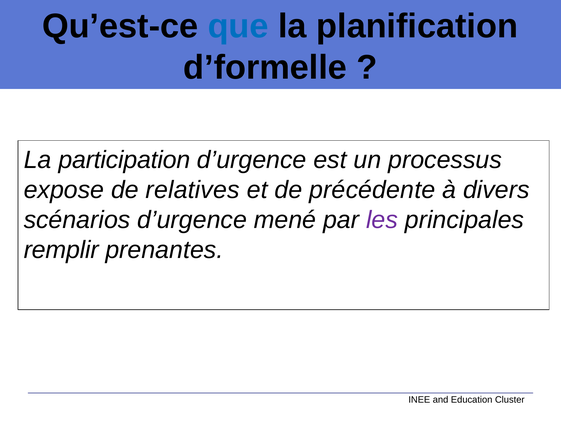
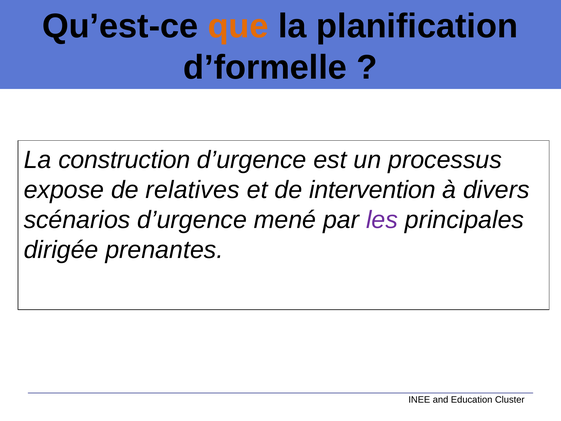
que colour: blue -> orange (238, 26)
participation: participation -> construction (124, 160)
précédente: précédente -> intervention (372, 190)
remplir: remplir -> dirigée (61, 250)
